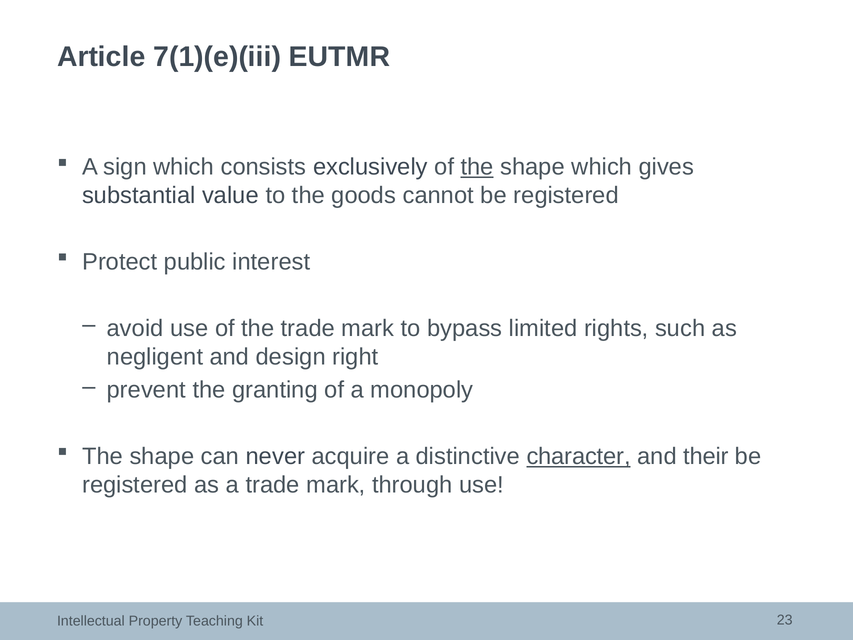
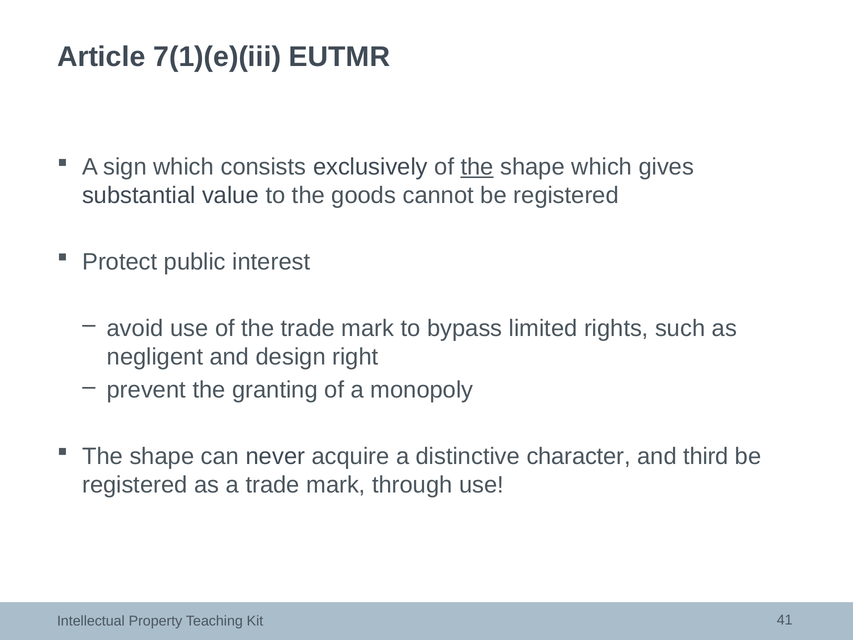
character underline: present -> none (579, 456)
their: their -> third (706, 456)
23: 23 -> 41 (785, 620)
